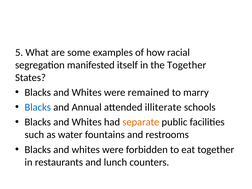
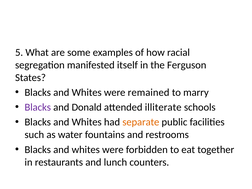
the Together: Together -> Ferguson (187, 65)
Blacks colour: blue -> purple (38, 107)
Annual: Annual -> Donald (87, 107)
